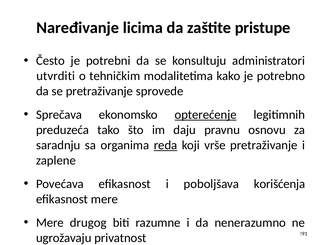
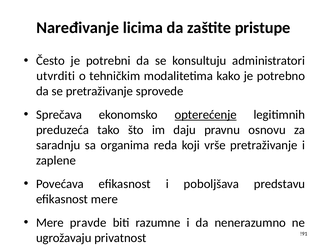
reda underline: present -> none (166, 145)
korišćenja: korišćenja -> predstavu (280, 184)
drugog: drugog -> pravde (88, 223)
